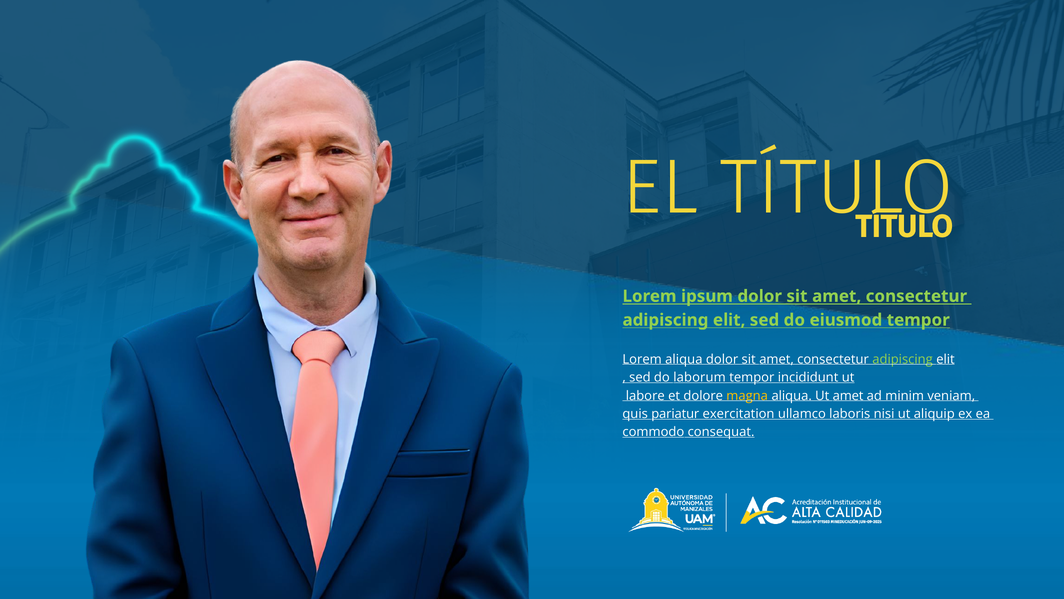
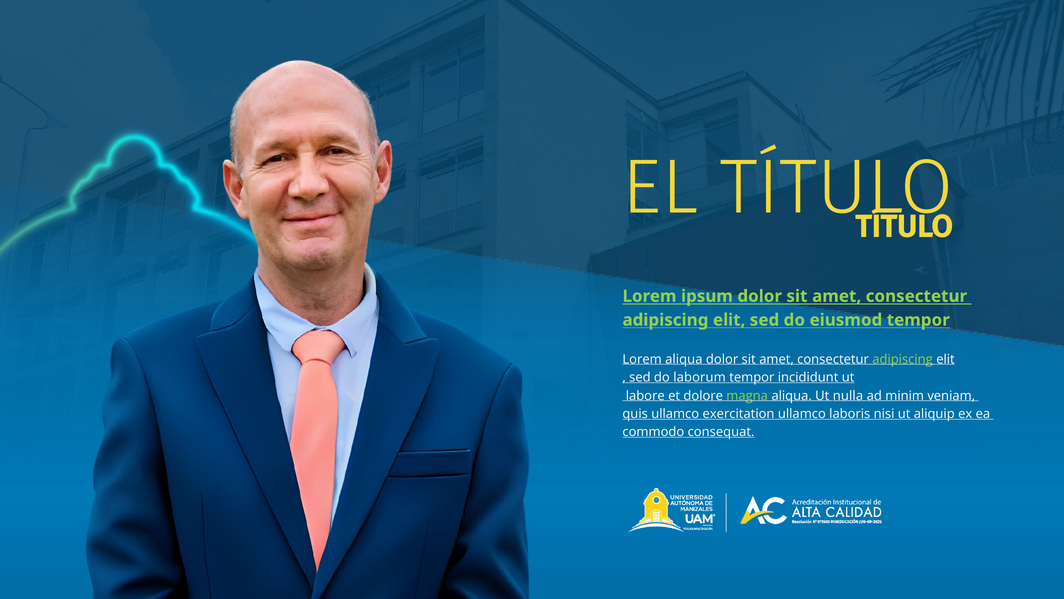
magna colour: yellow -> light green (747, 395)
Ut amet: amet -> nulla (848, 395)
quis pariatur: pariatur -> ullamco (675, 414)
